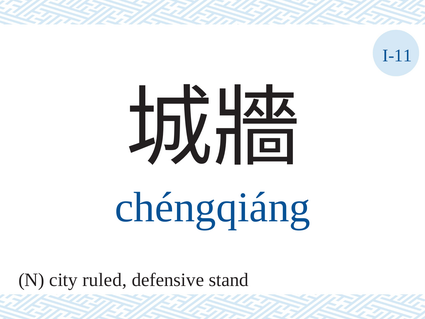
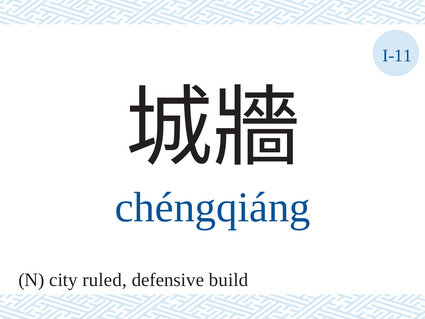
stand: stand -> build (229, 280)
